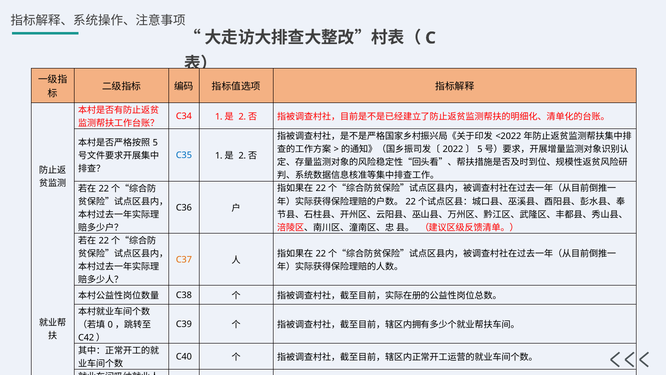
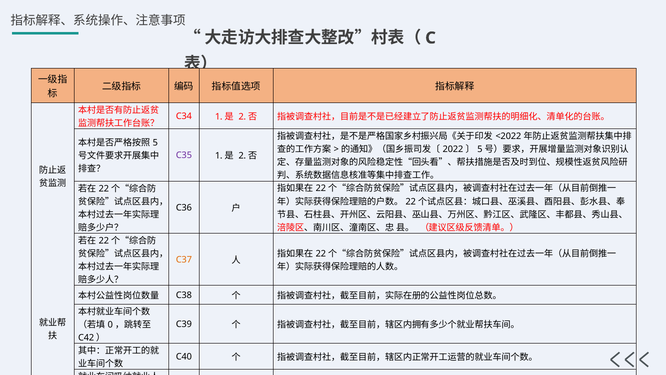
C35 colour: blue -> purple (184, 155)
